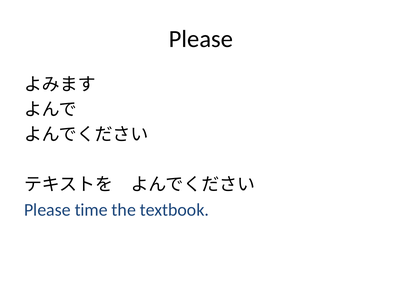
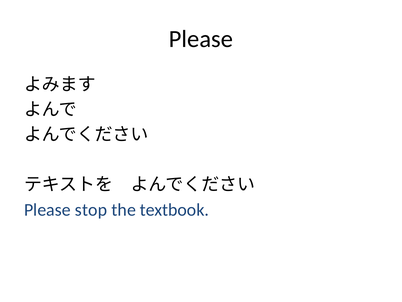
time: time -> stop (91, 209)
